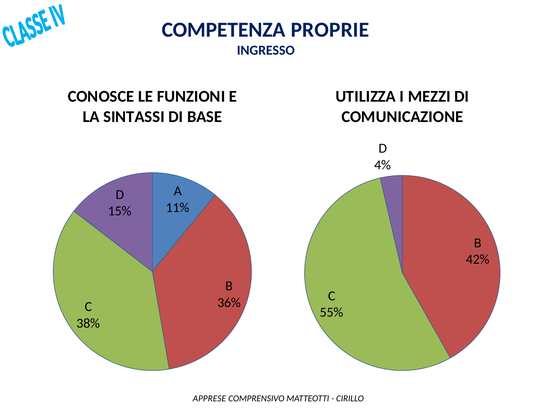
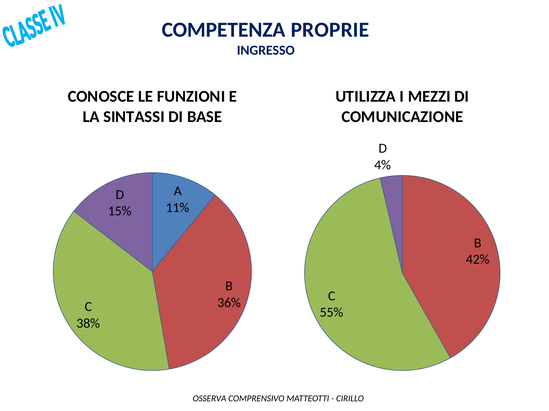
APPRESE: APPRESE -> OSSERVA (210, 399)
